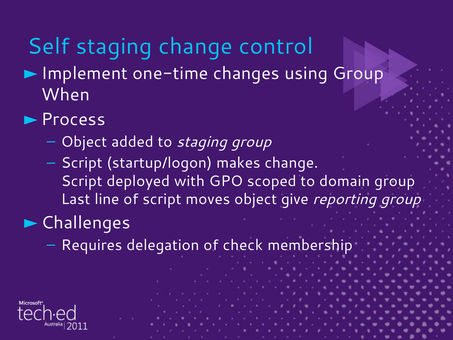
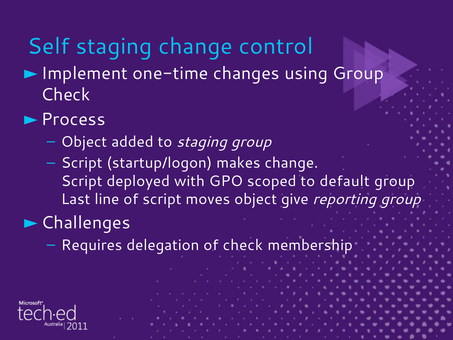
When: When -> Check (66, 95)
domain: domain -> default (345, 181)
